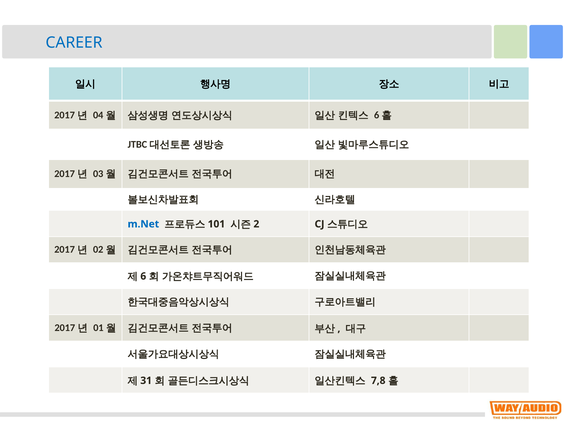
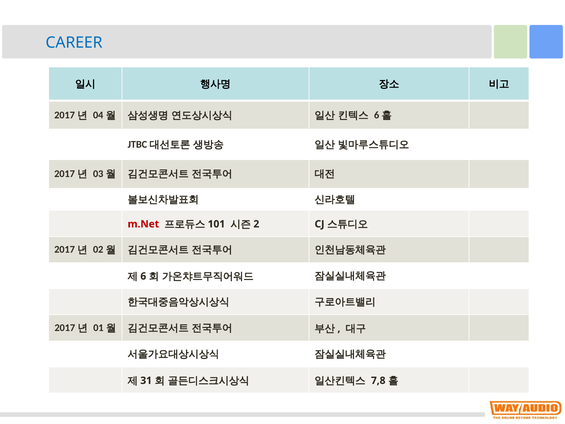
m.Net colour: blue -> red (143, 224)
